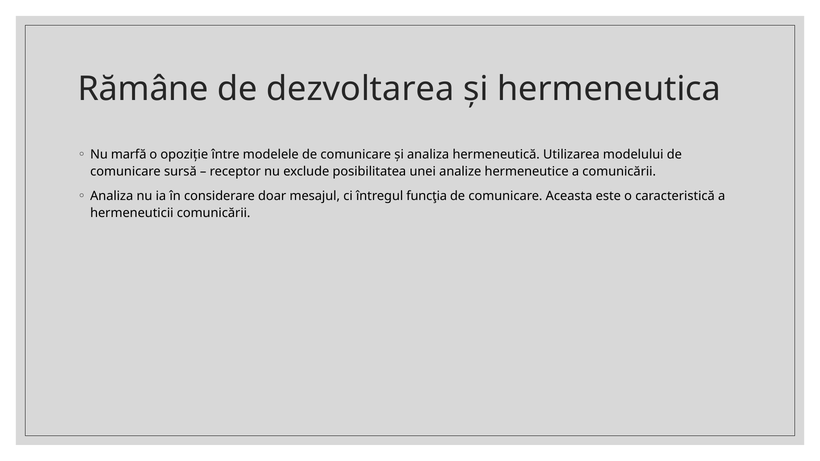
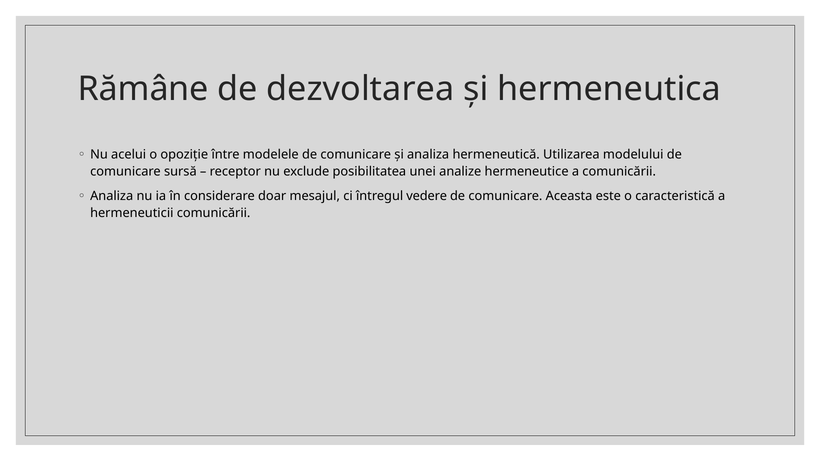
marfă: marfă -> acelui (129, 155)
funcţia: funcţia -> vedere (427, 196)
